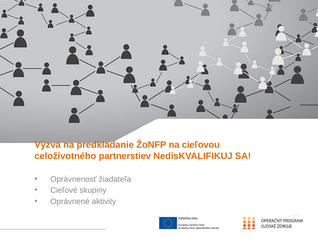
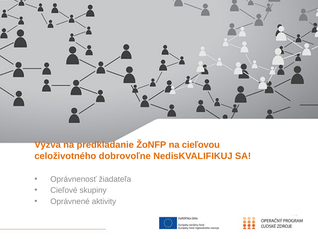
partnerstiev: partnerstiev -> dobrovoľne (125, 156)
